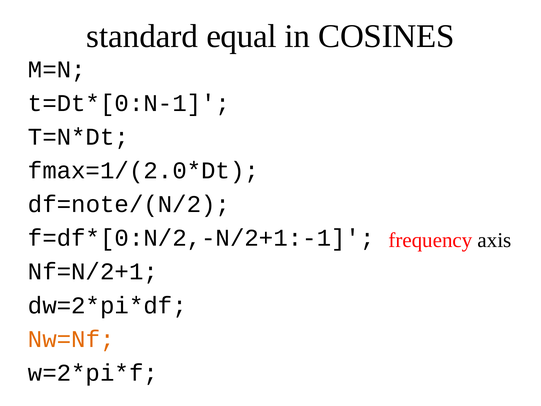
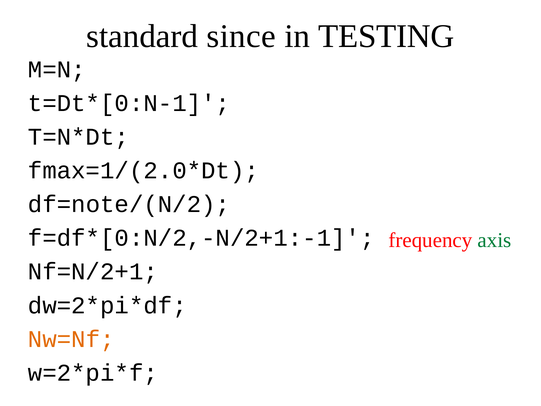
equal: equal -> since (241, 36)
COSINES: COSINES -> TESTING (386, 36)
axis colour: black -> green (495, 240)
